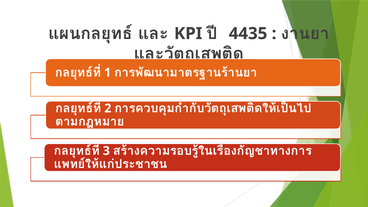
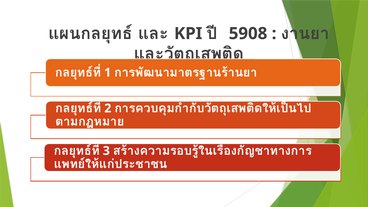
4435: 4435 -> 5908 (248, 34)
